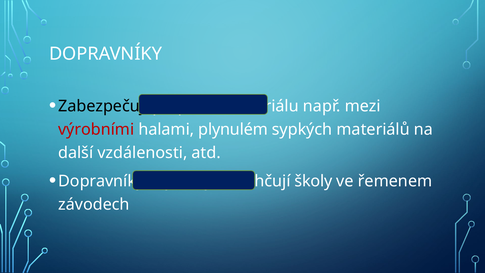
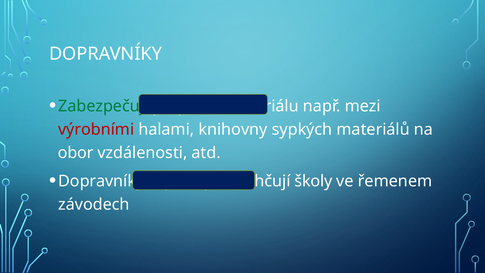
Zabezpečují colour: black -> green (103, 106)
plynulém: plynulém -> knihovny (233, 129)
další: další -> obor (76, 153)
